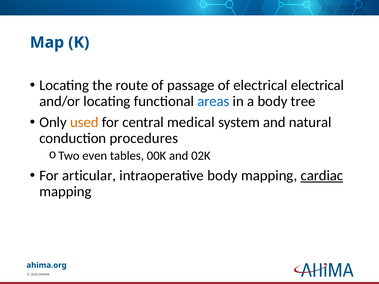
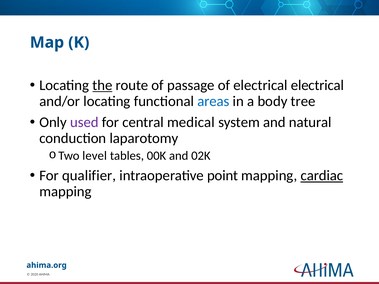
the underline: none -> present (102, 85)
used colour: orange -> purple (84, 122)
procedures: procedures -> laparotomy (144, 138)
even: even -> level (95, 156)
articular: articular -> qualifier (89, 176)
intraoperative body: body -> point (223, 176)
